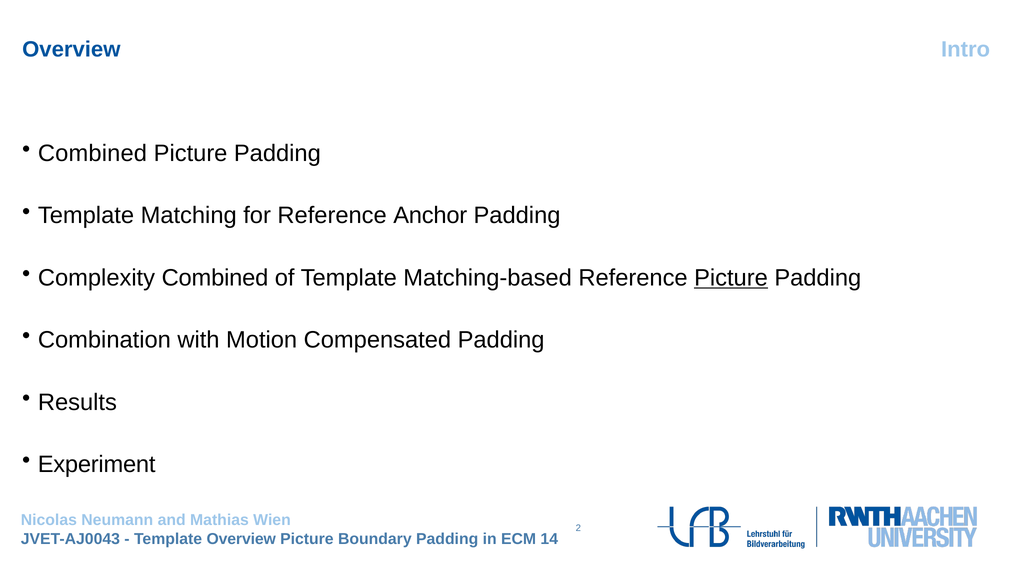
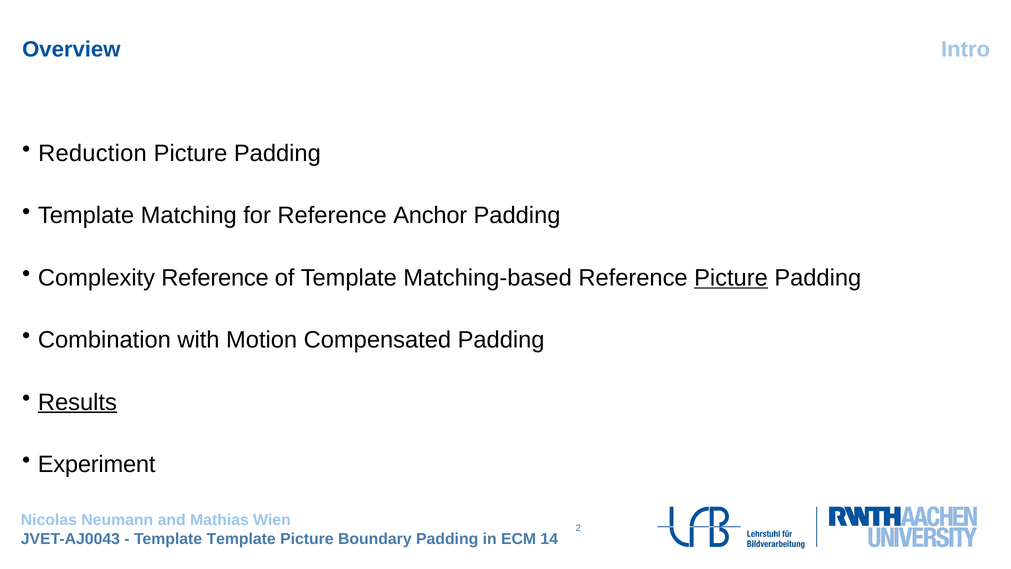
Combined: Combined -> Reduction (92, 153)
Complexity Combined: Combined -> Reference (215, 278)
Results underline: none -> present (77, 402)
Template Overview: Overview -> Template (241, 539)
